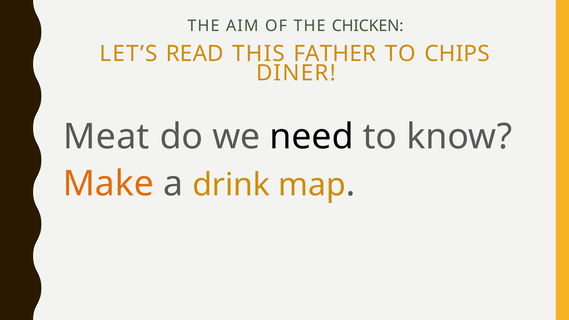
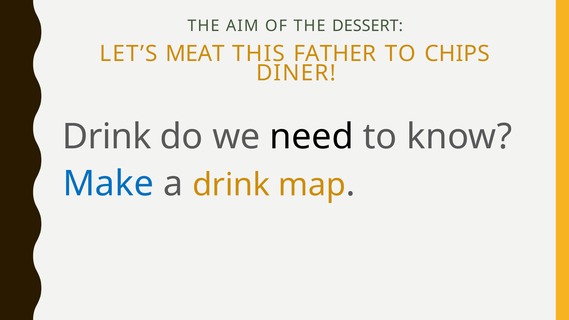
CHICKEN: CHICKEN -> DESSERT (368, 26)
READ: READ -> MEAT (195, 54)
Meat: Meat -> Drink (107, 137)
Make colour: orange -> blue (108, 184)
